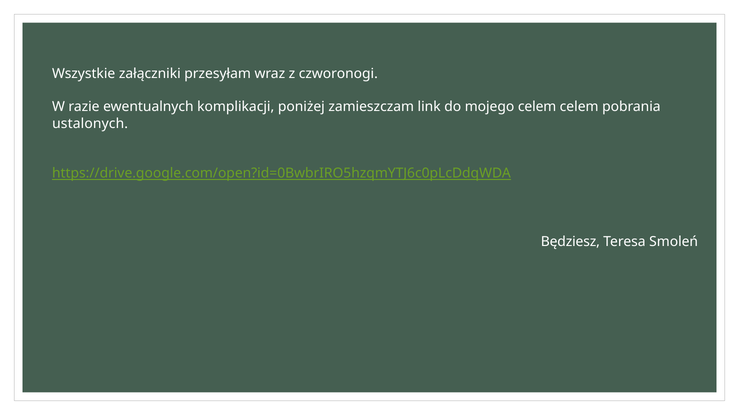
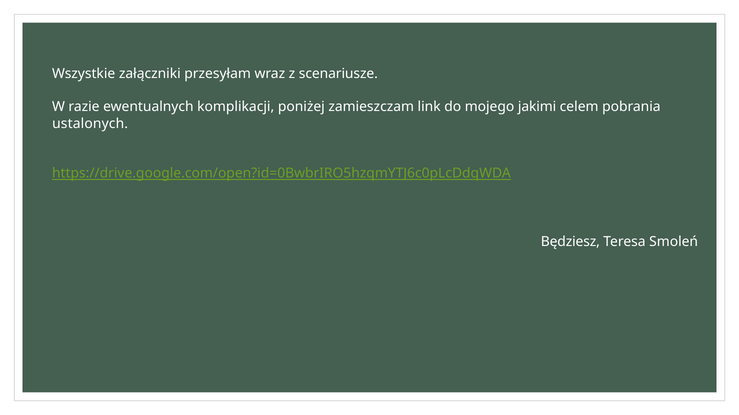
czworonogi: czworonogi -> scenariusze (338, 74)
mojego celem: celem -> jakimi (537, 107)
